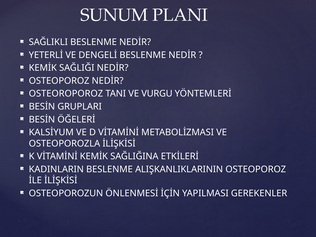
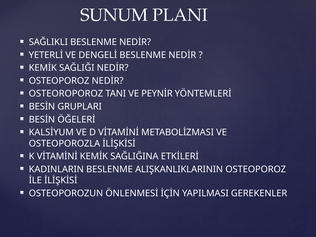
VURGU: VURGU -> PEYNİR (157, 94)
